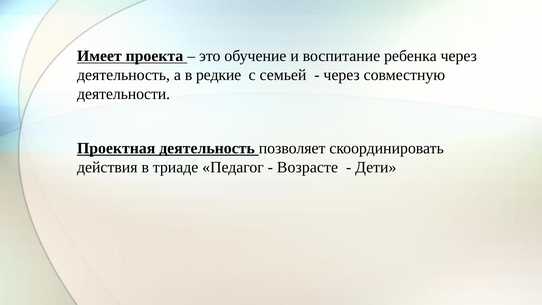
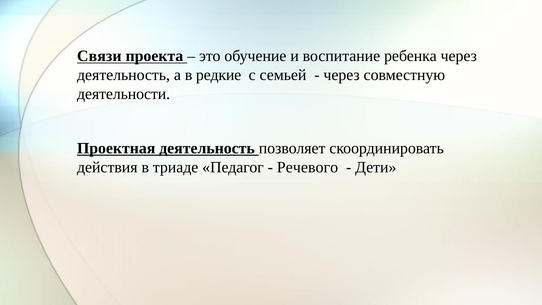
Имеет: Имеет -> Связи (99, 56)
Возрасте: Возрасте -> Речевого (307, 167)
